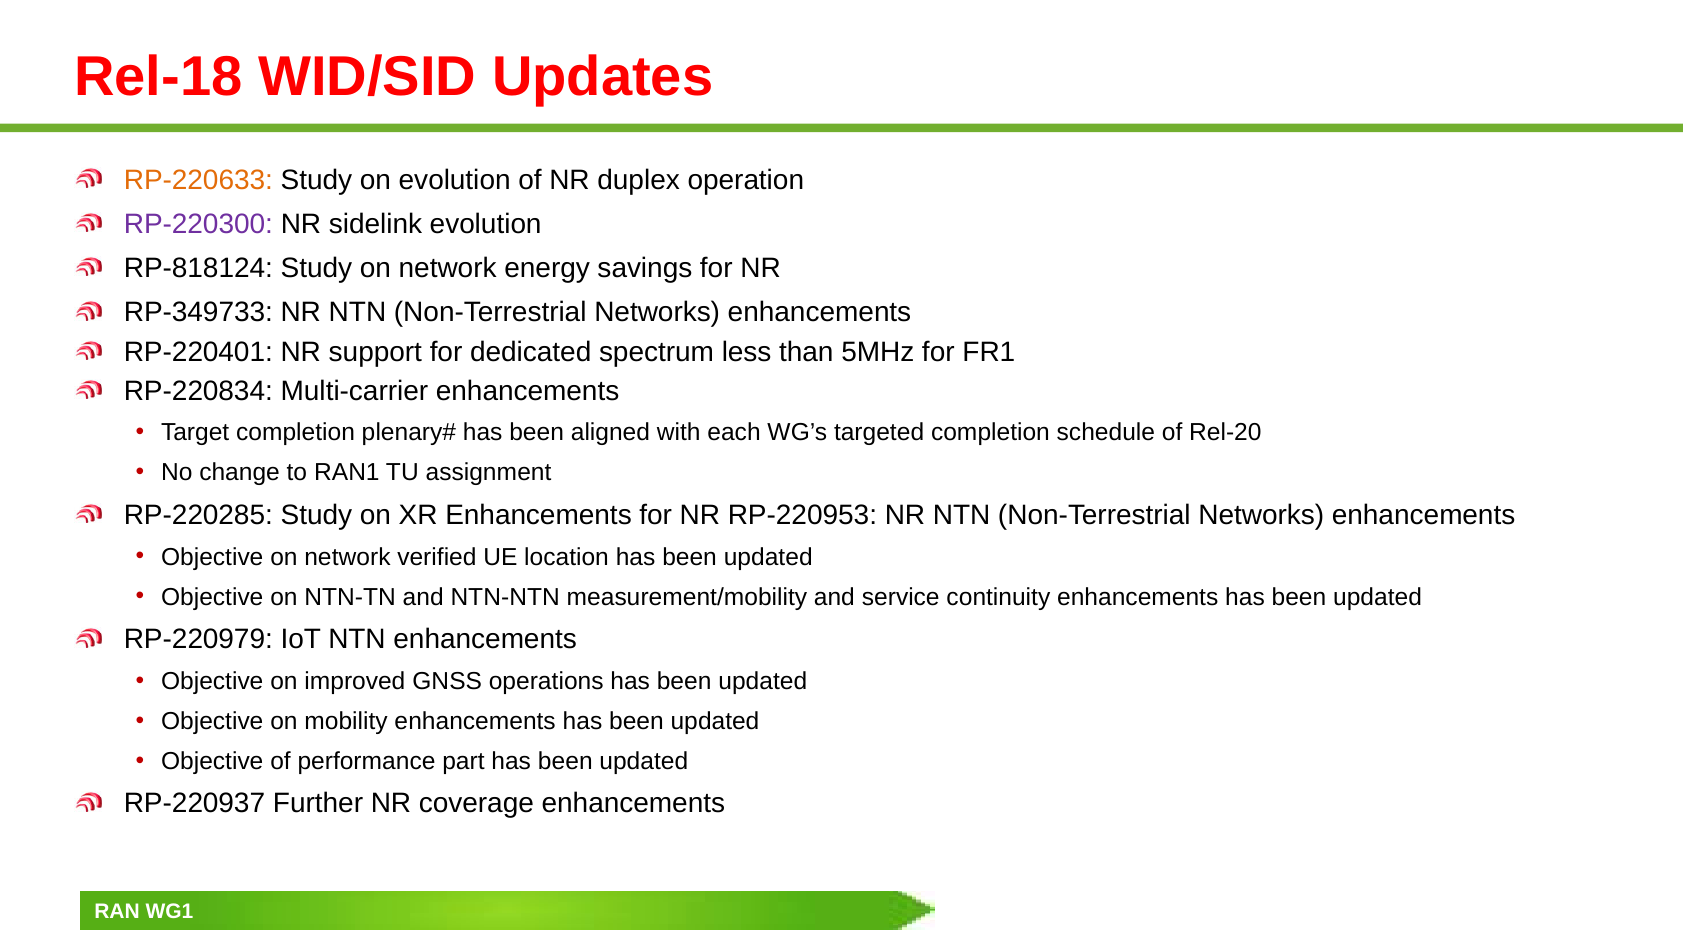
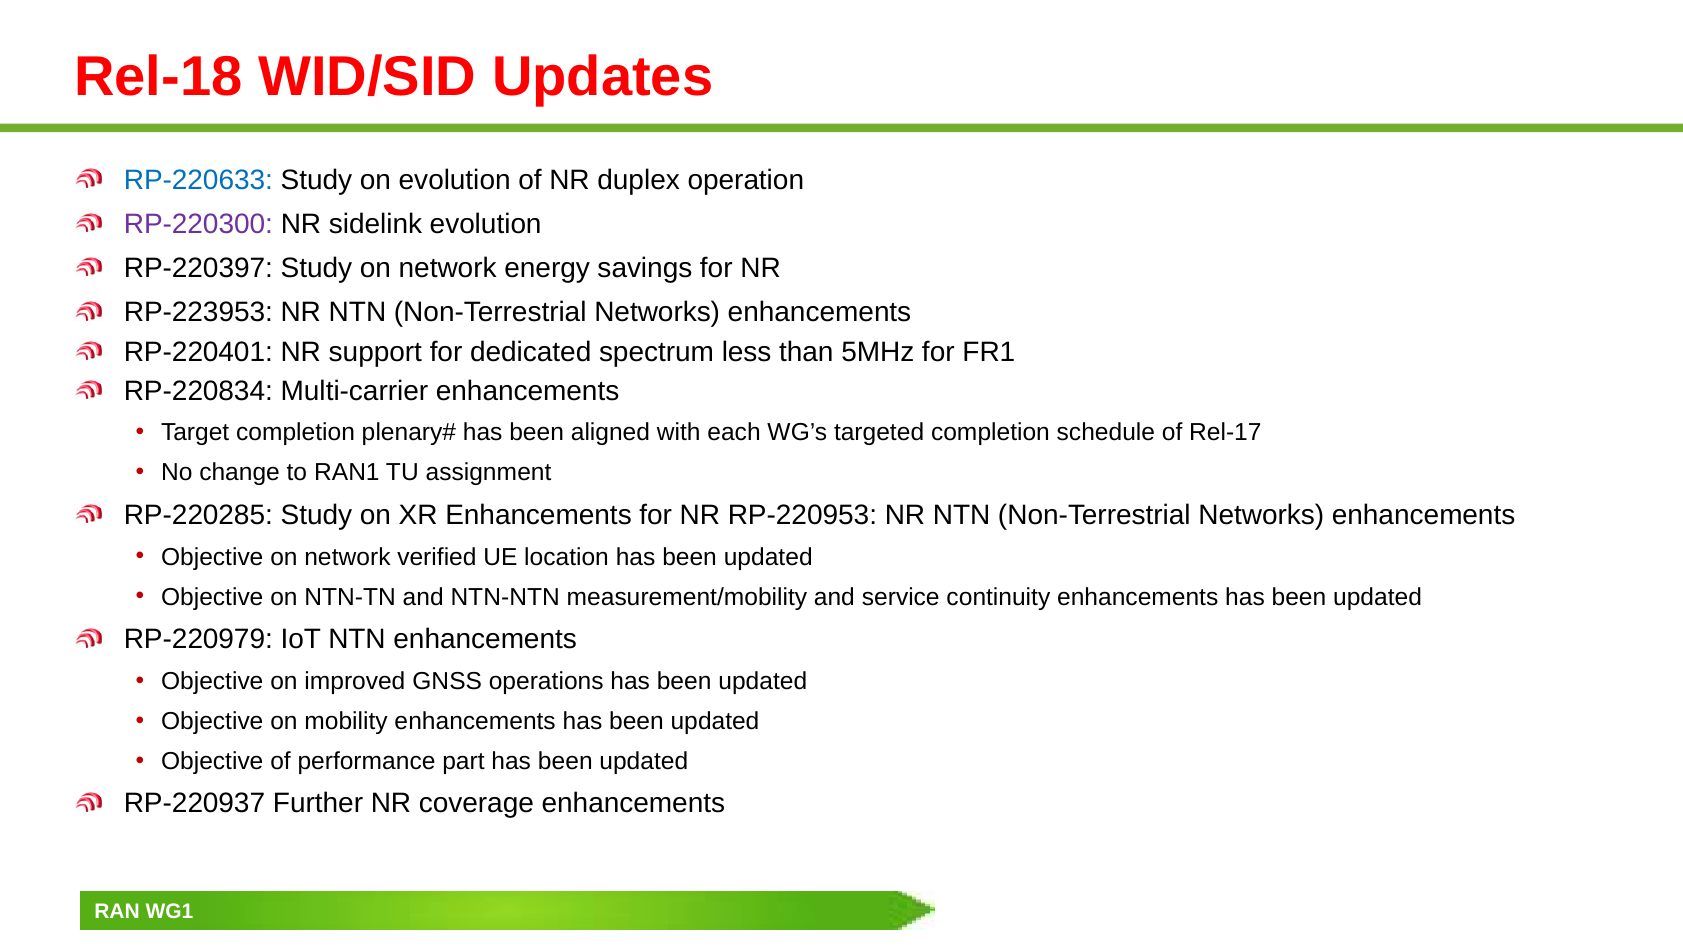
RP-220633 colour: orange -> blue (198, 180)
RP-818124: RP-818124 -> RP-220397 (198, 268)
RP-349733: RP-349733 -> RP-223953 (198, 313)
Rel-20: Rel-20 -> Rel-17 (1225, 433)
